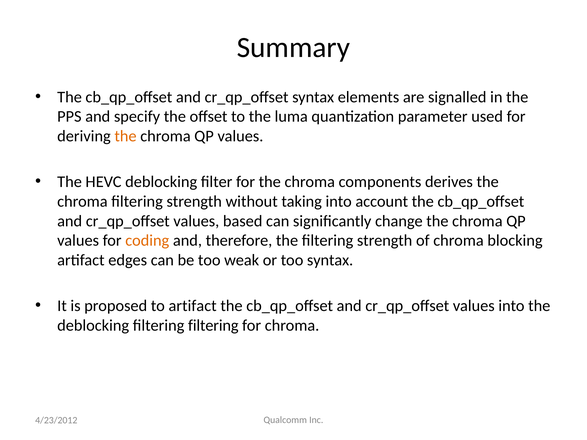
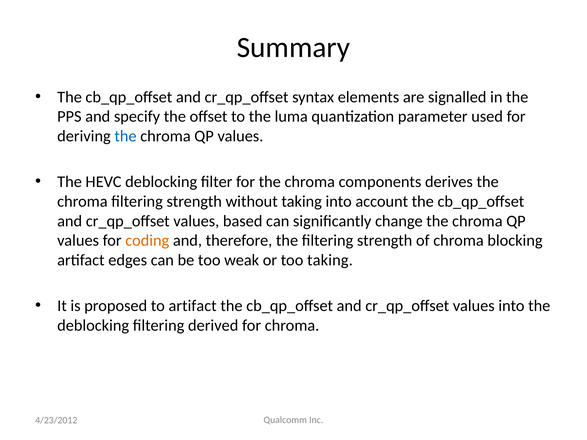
the colour: orange -> blue (126, 136)
too syntax: syntax -> taking (330, 260)
filtering filtering: filtering -> derived (213, 326)
